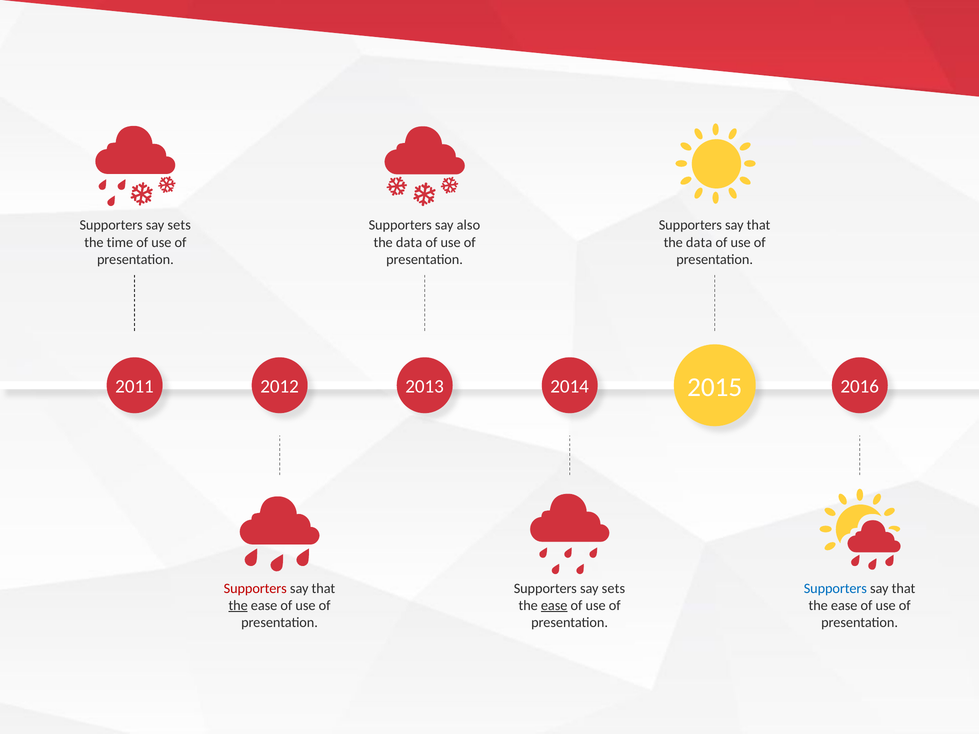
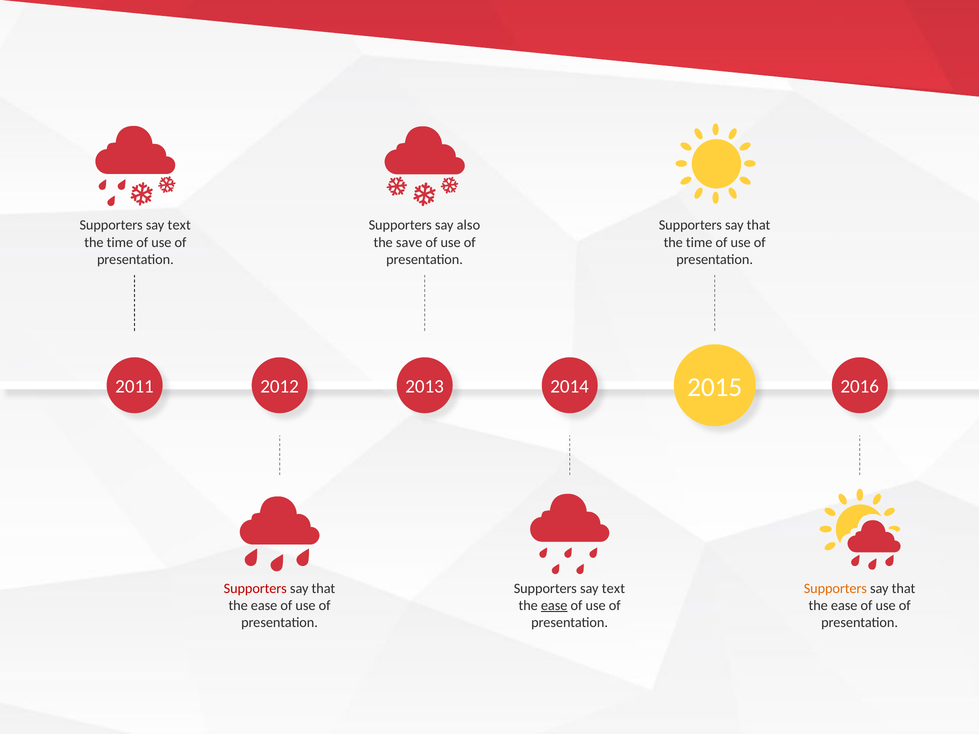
sets: sets -> text (179, 225)
data: data -> save (409, 242)
data: data -> time (699, 242)
sets: sets -> text (613, 589)
Supporters colour: blue -> orange (835, 589)
the underline: present -> none (238, 606)
